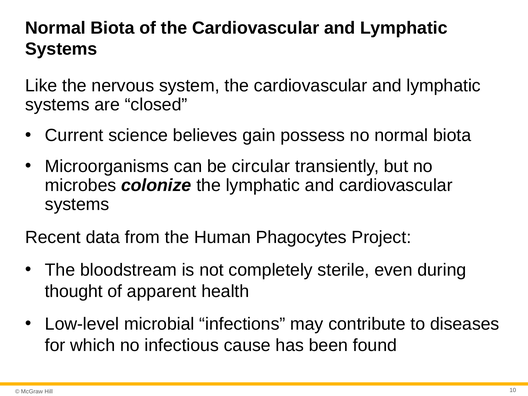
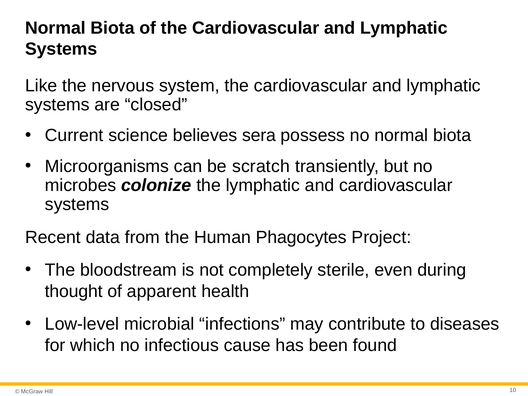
gain: gain -> sera (259, 135)
circular: circular -> scratch (261, 166)
